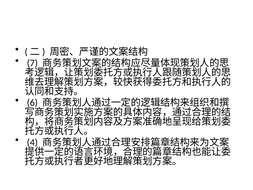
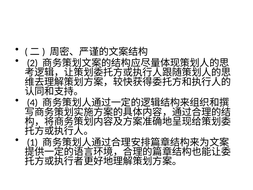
7: 7 -> 2 (32, 63)
6: 6 -> 4 (32, 103)
4: 4 -> 1 (32, 142)
